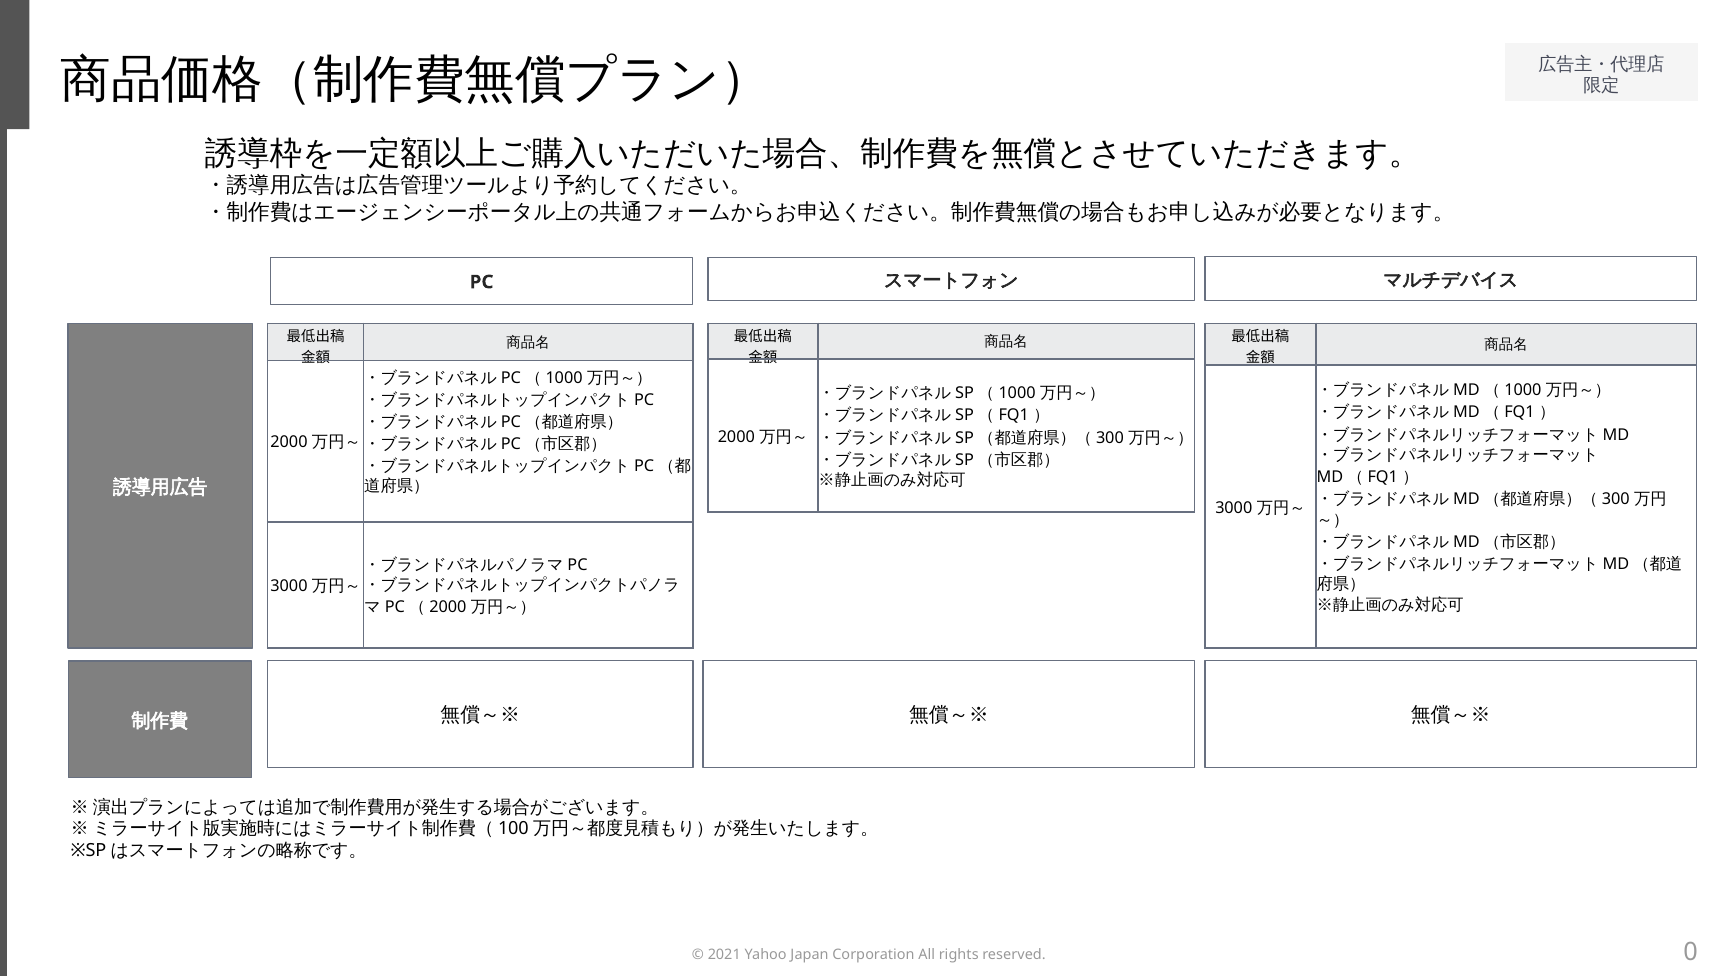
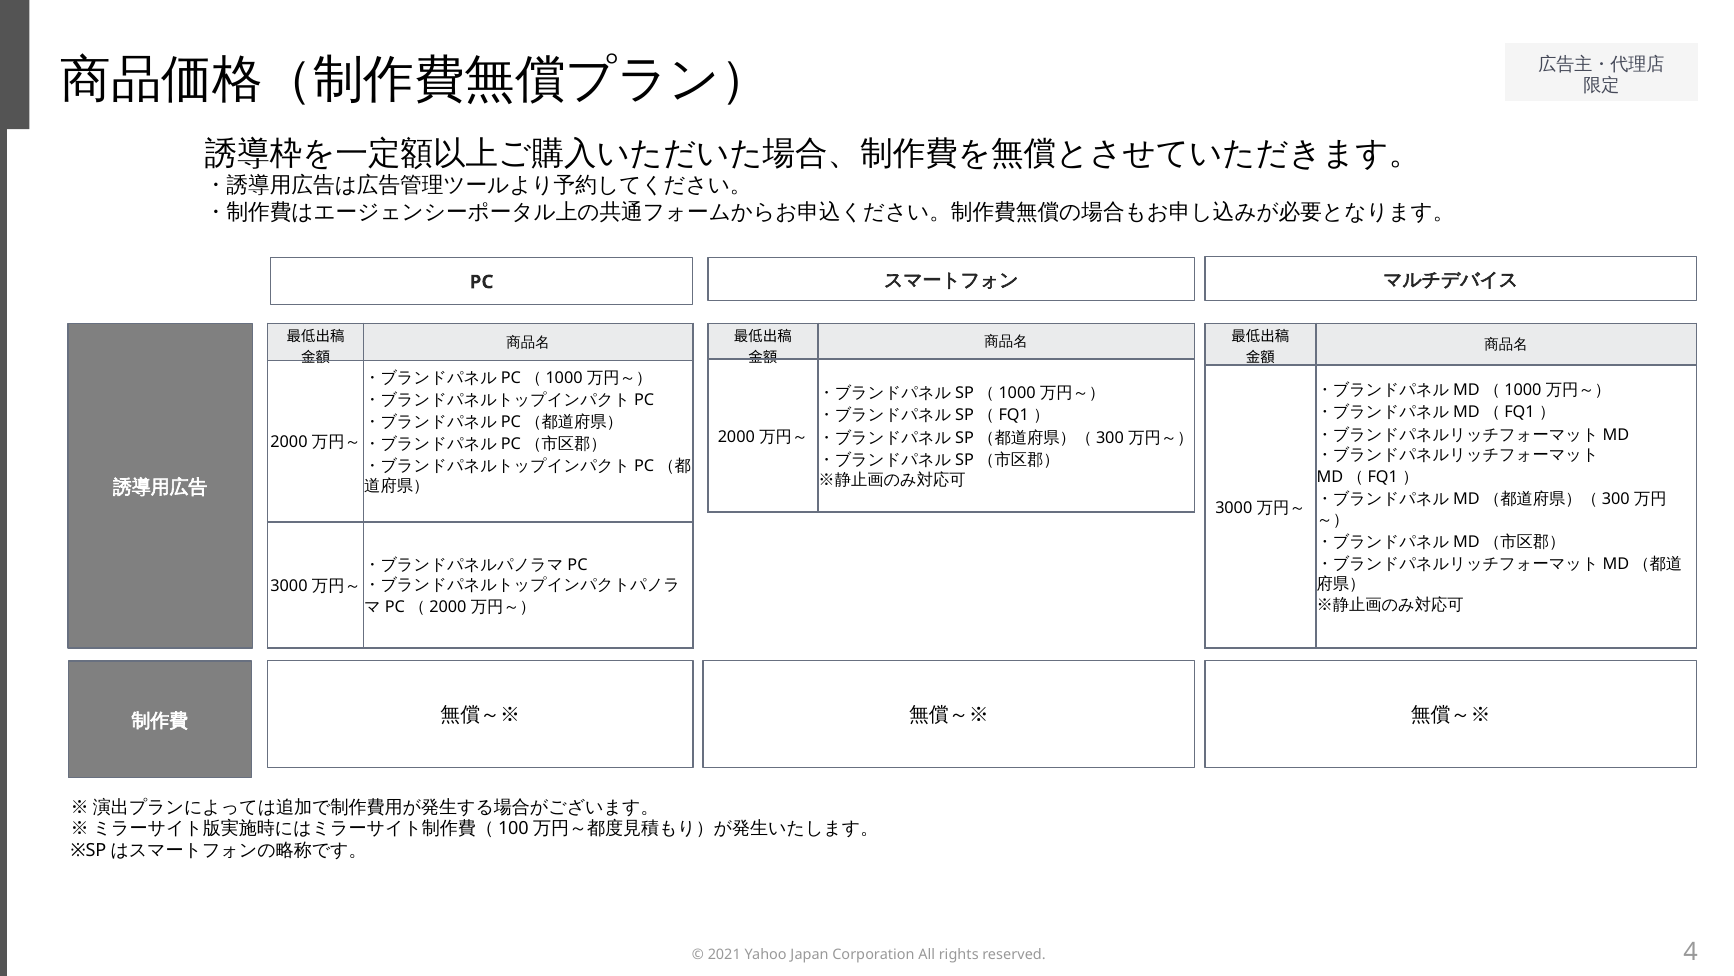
0: 0 -> 4 (1691, 951)
